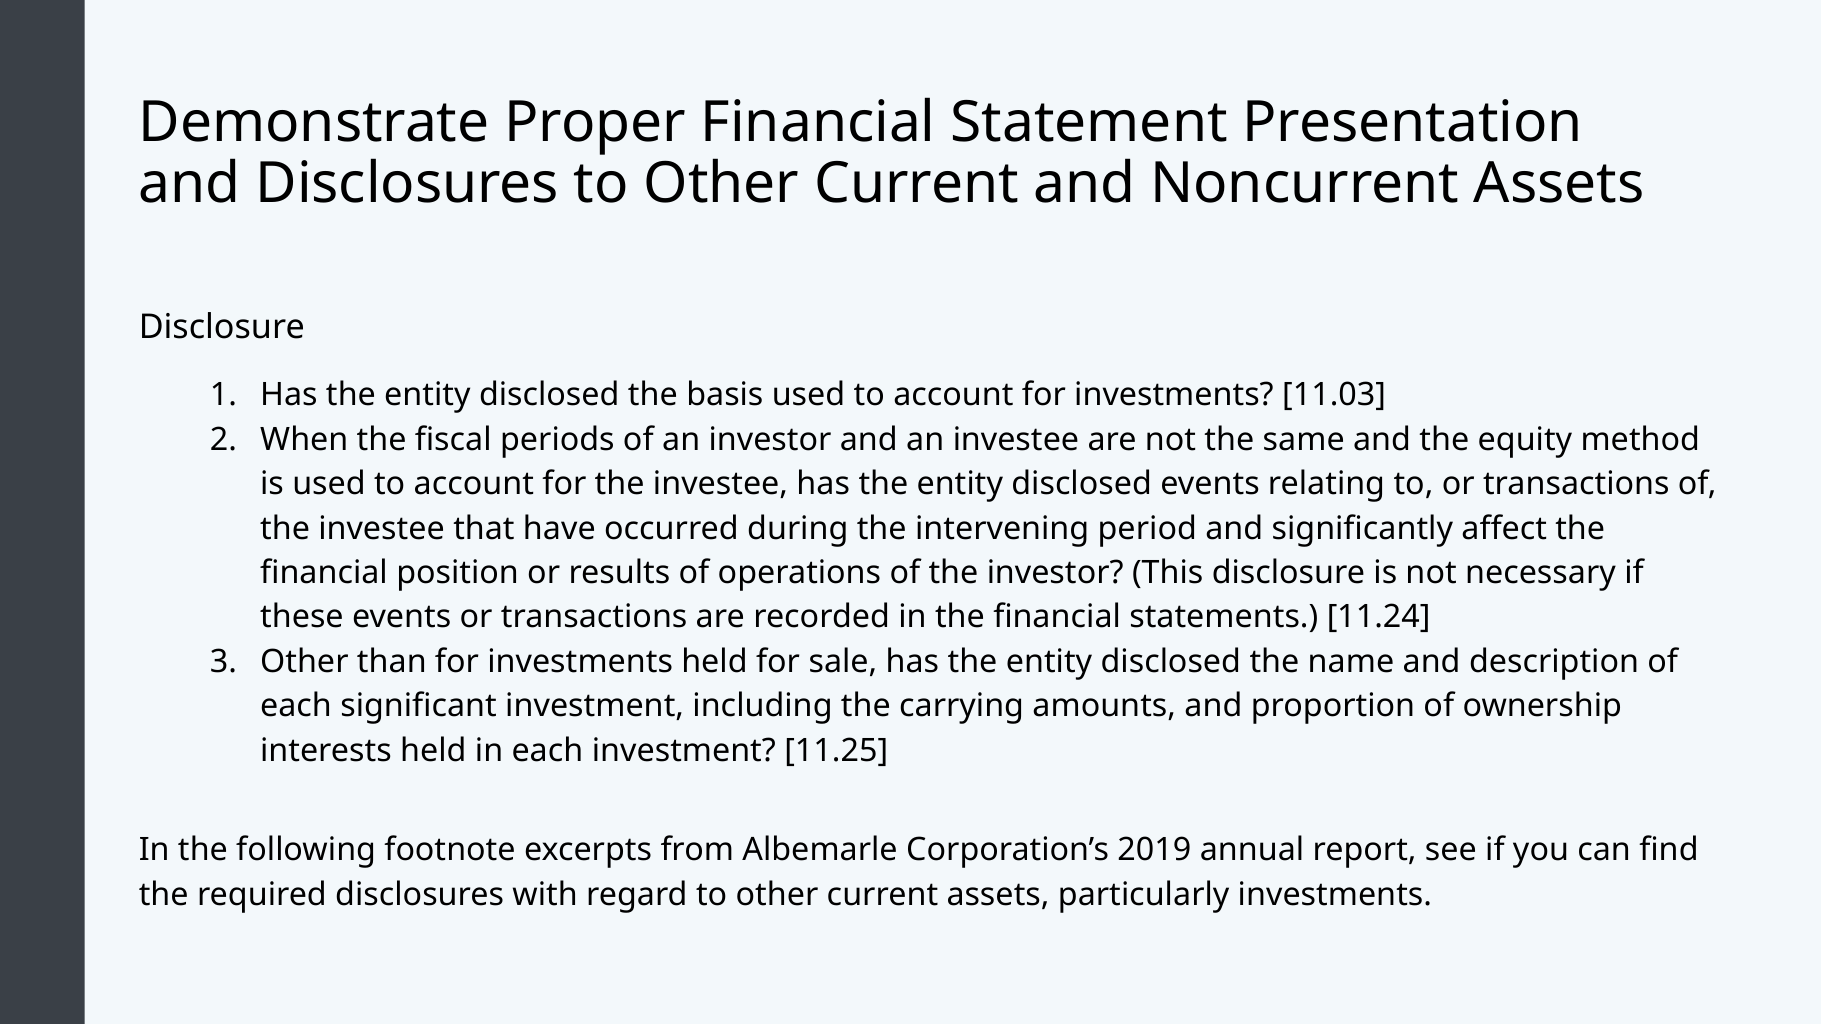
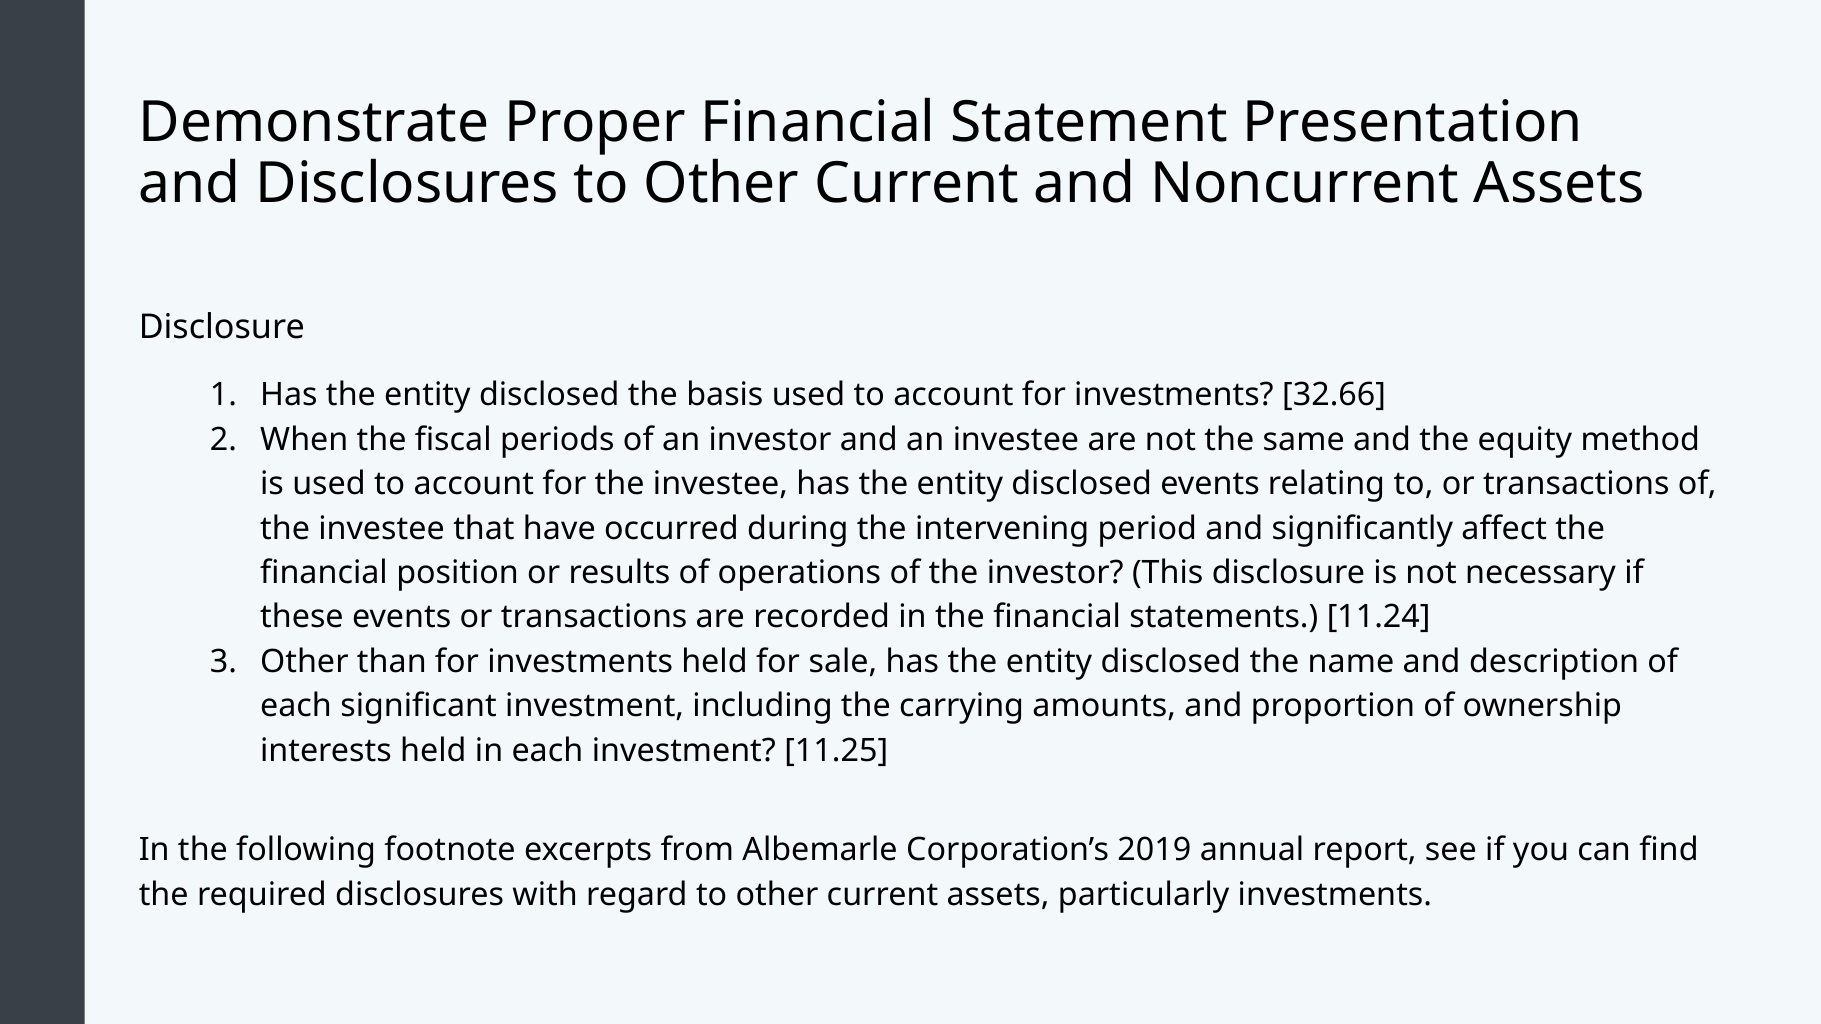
11.03: 11.03 -> 32.66 (1334, 395)
